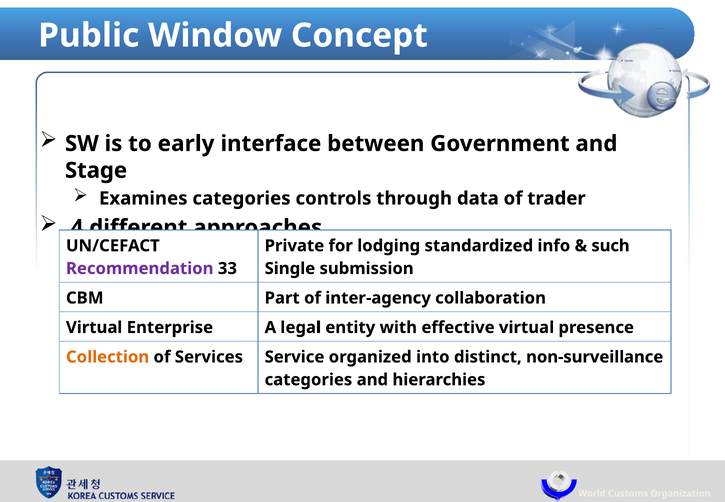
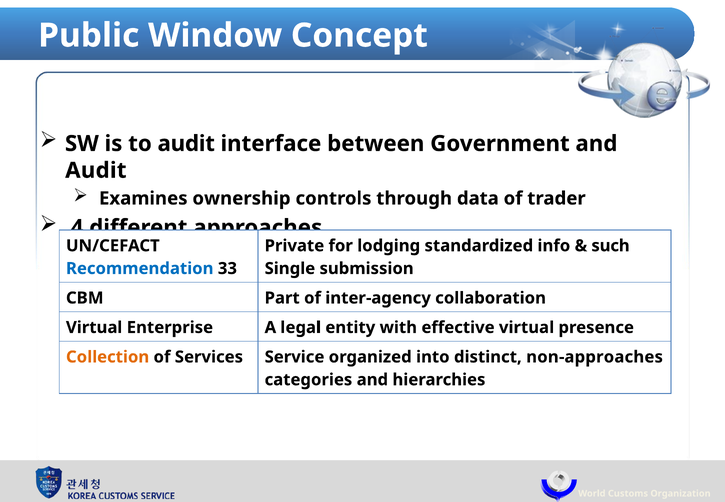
to early: early -> audit (186, 144)
Stage: Stage -> Audit (96, 170)
Examines categories: categories -> ownership (242, 198)
Recommendation colour: purple -> blue (140, 268)
non-surveillance: non-surveillance -> non-approaches (595, 357)
